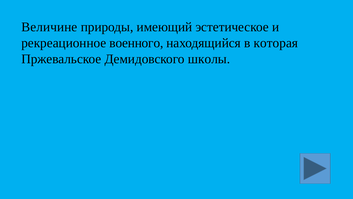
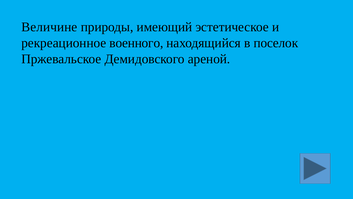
которая: которая -> поселок (276, 43)
школы: школы -> ареной (209, 59)
